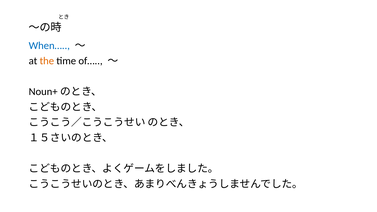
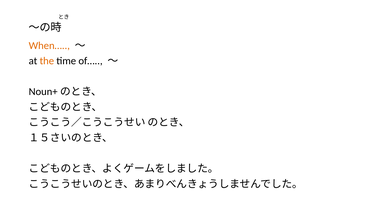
When… colour: blue -> orange (49, 46)
